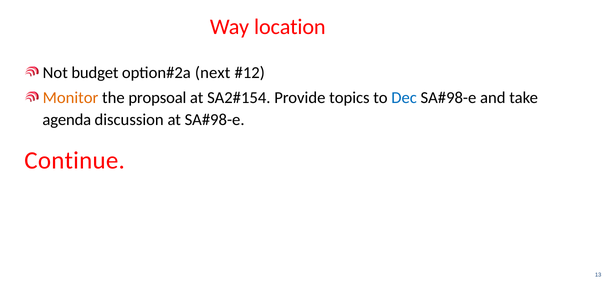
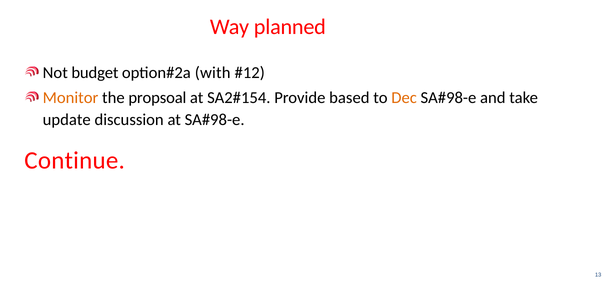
location: location -> planned (290, 27)
next: next -> with (213, 73)
topics: topics -> based (349, 98)
Dec colour: blue -> orange (404, 98)
agenda: agenda -> update (67, 120)
